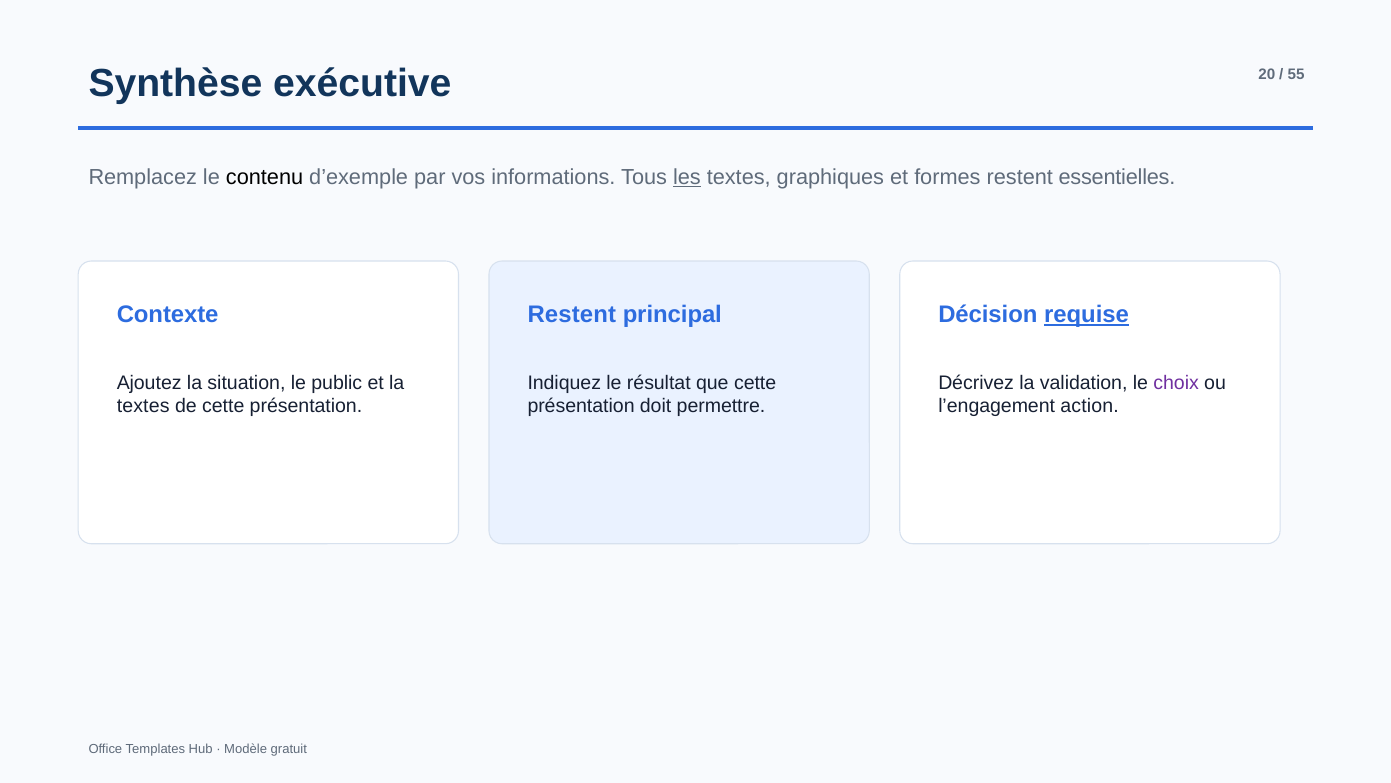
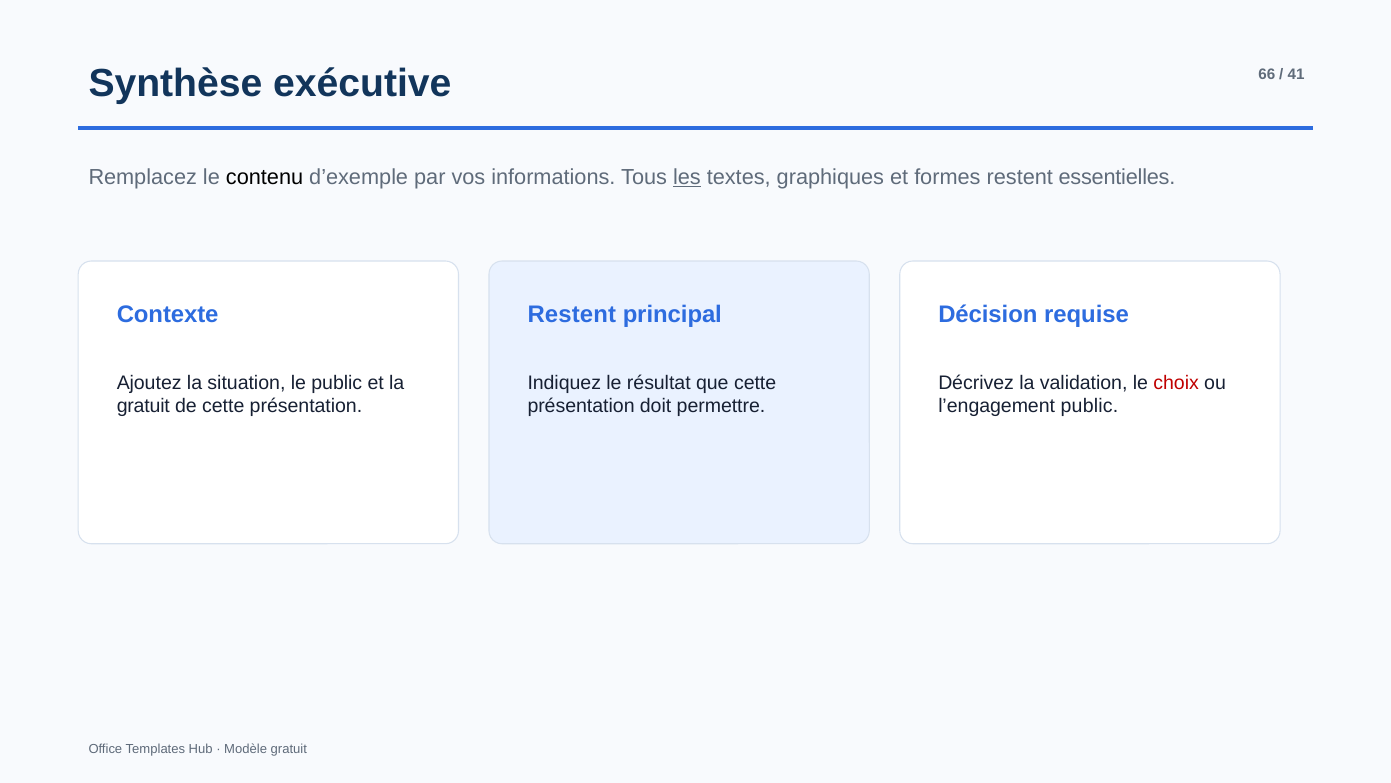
20: 20 -> 66 (1267, 74)
55: 55 -> 41 (1296, 74)
requise underline: present -> none (1087, 315)
choix colour: purple -> red (1176, 382)
textes: textes -> gratuit (143, 406)
l’engagement action: action -> public (1089, 406)
